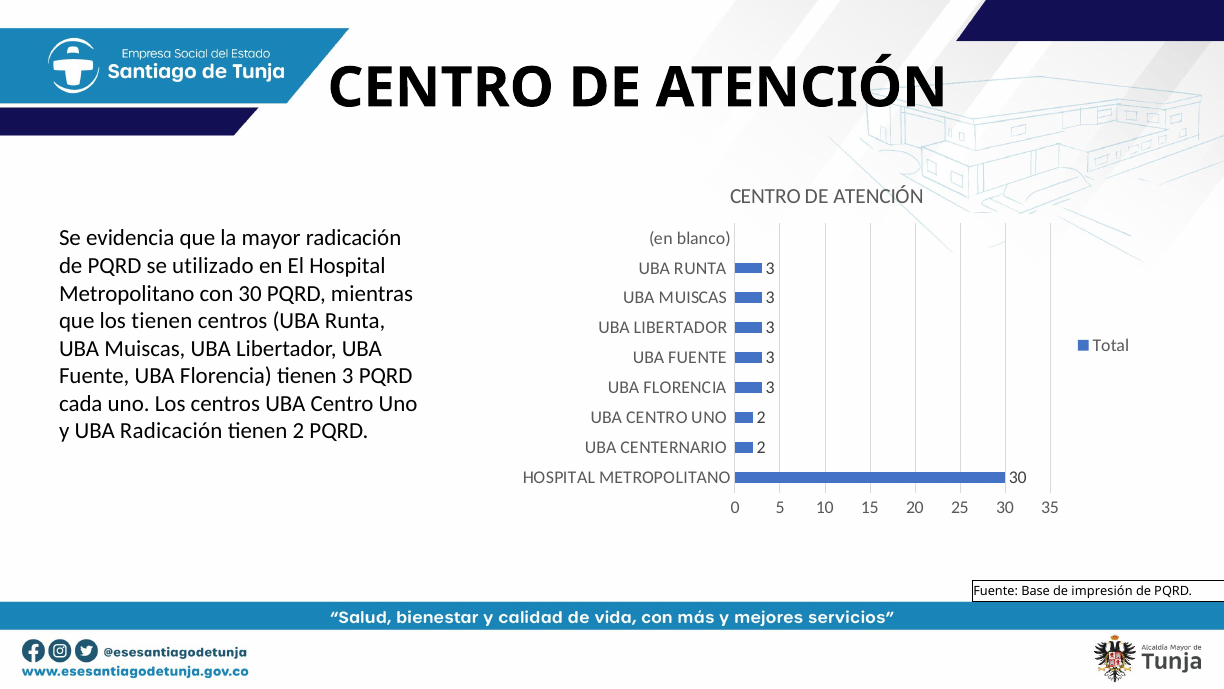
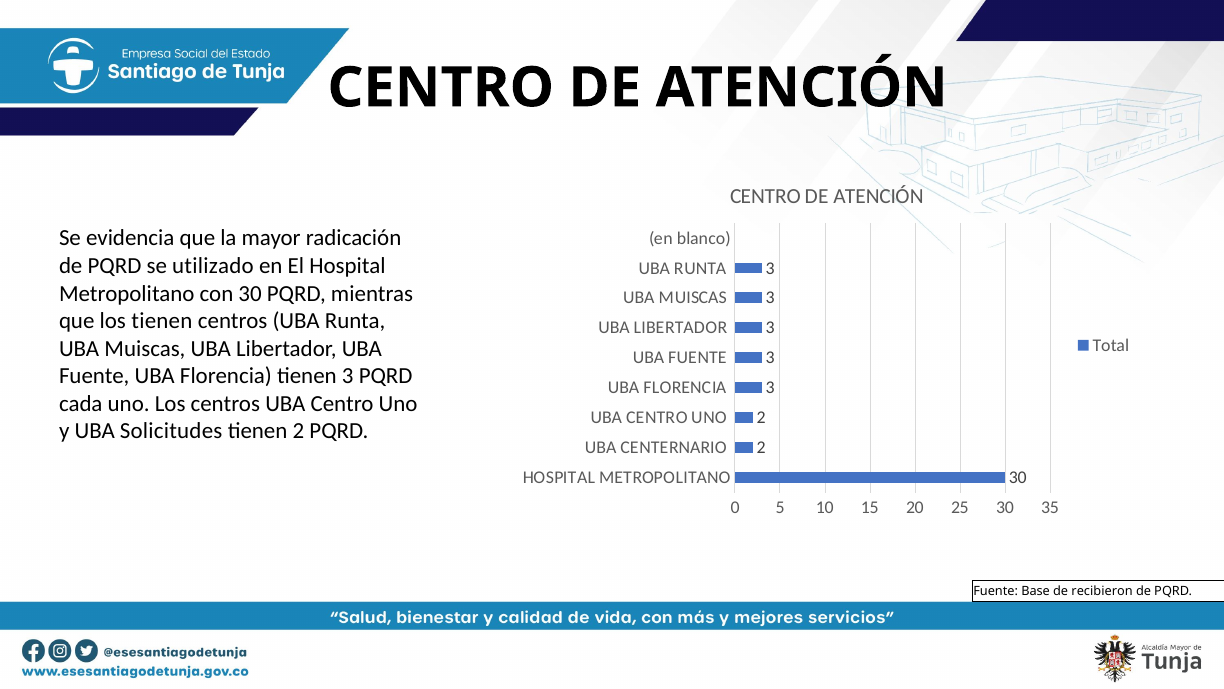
UBA Radicación: Radicación -> Solicitudes (171, 431)
impresión: impresión -> recibieron (1102, 591)
